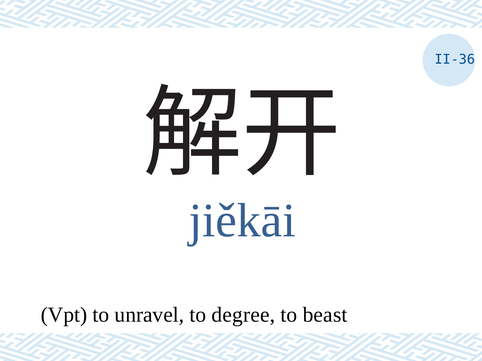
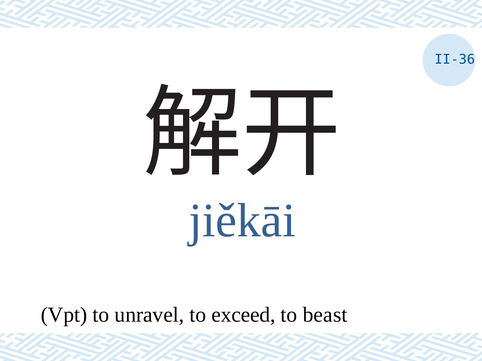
degree: degree -> exceed (243, 315)
